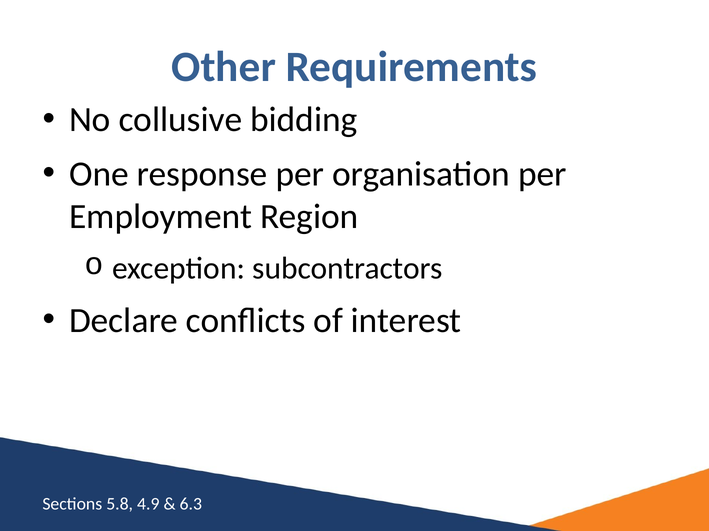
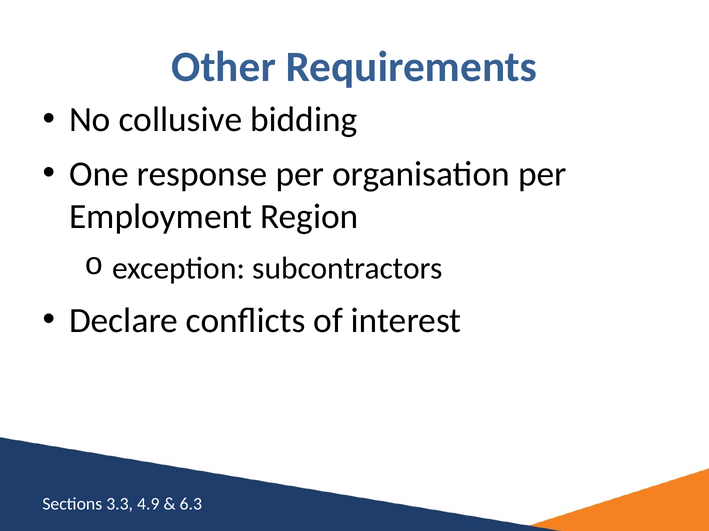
5.8: 5.8 -> 3.3 (120, 505)
